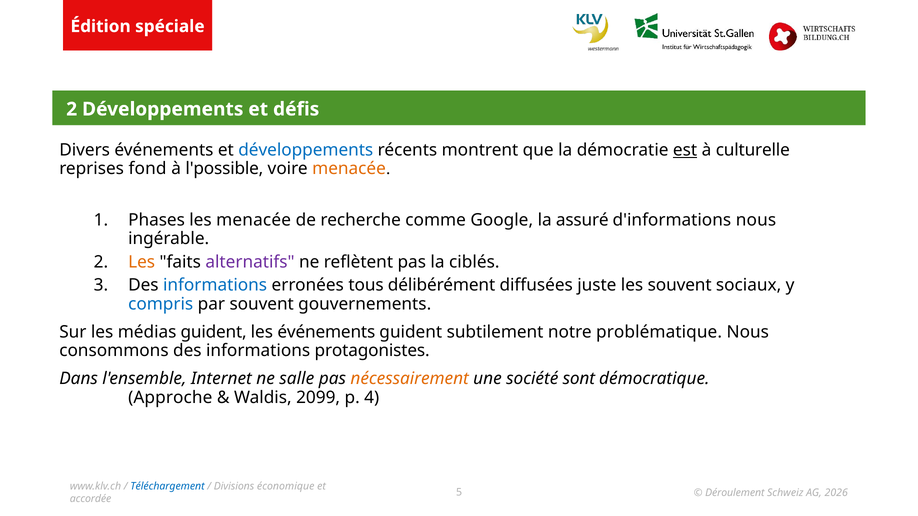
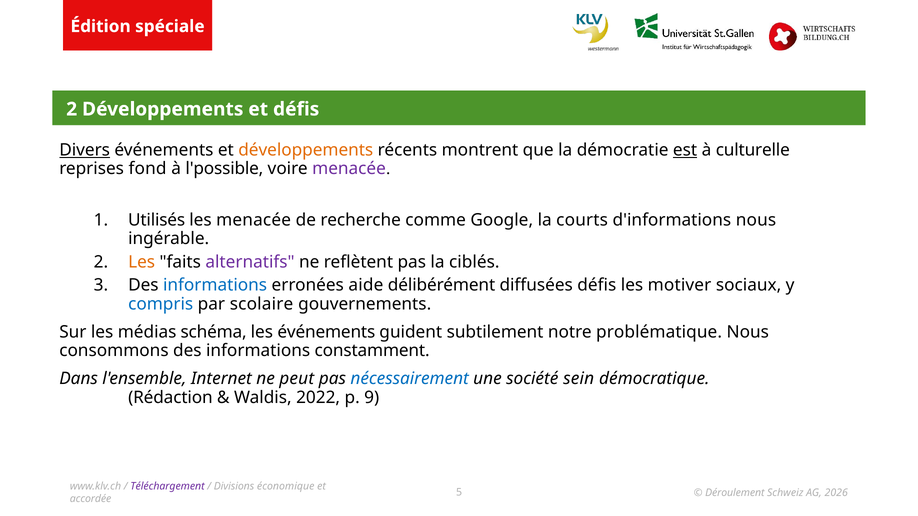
Divers underline: none -> present (85, 150)
développements colour: blue -> orange (306, 150)
menacée colour: orange -> purple (349, 169)
Phases: Phases -> Utilisés (157, 220)
assuré: assuré -> courts (582, 220)
tous: tous -> aide (366, 286)
diffusées juste: juste -> défis (597, 286)
les souvent: souvent -> motiver (680, 286)
par souvent: souvent -> scolaire (262, 304)
médias guident: guident -> schéma (214, 332)
protagonistes: protagonistes -> constamment (372, 351)
salle: salle -> peut (297, 379)
nécessairement colour: orange -> blue (410, 379)
sont: sont -> sein (579, 379)
Approche: Approche -> Rédaction (170, 398)
2099: 2099 -> 2022 (318, 398)
4: 4 -> 9 (372, 398)
Téléchargement colour: blue -> purple (167, 487)
